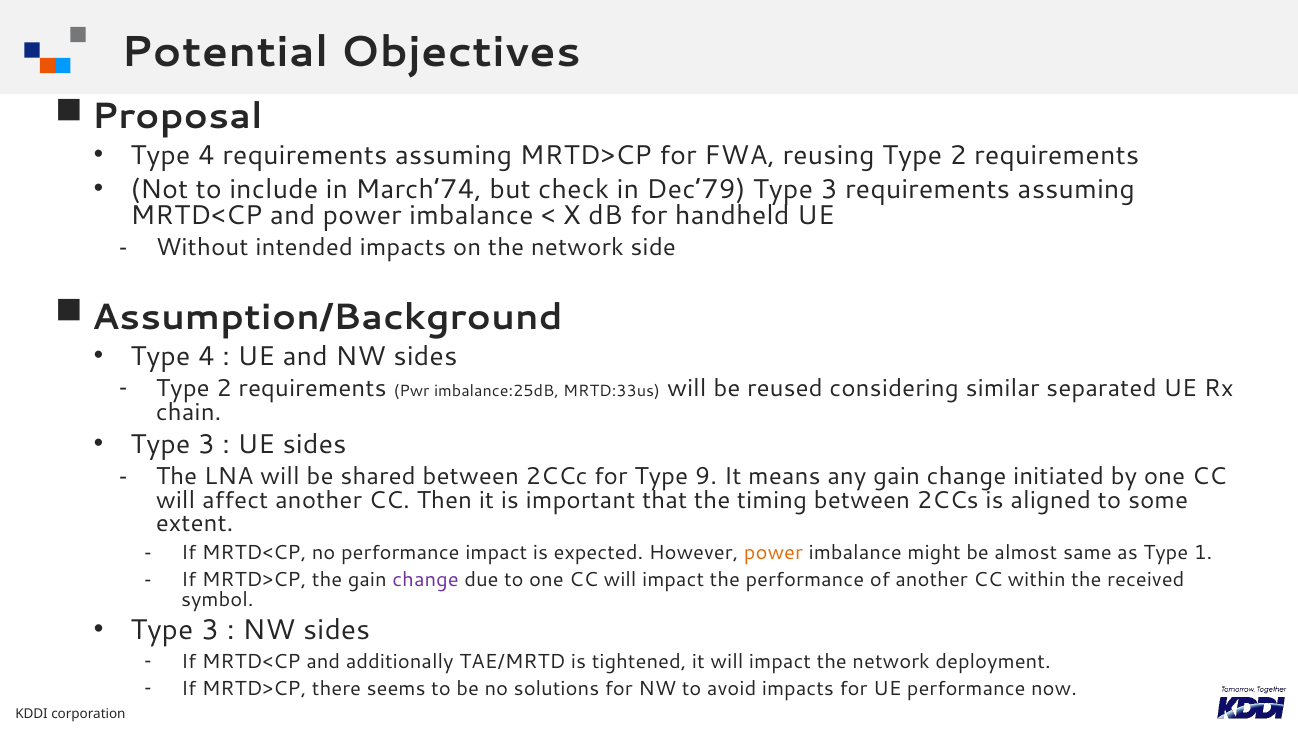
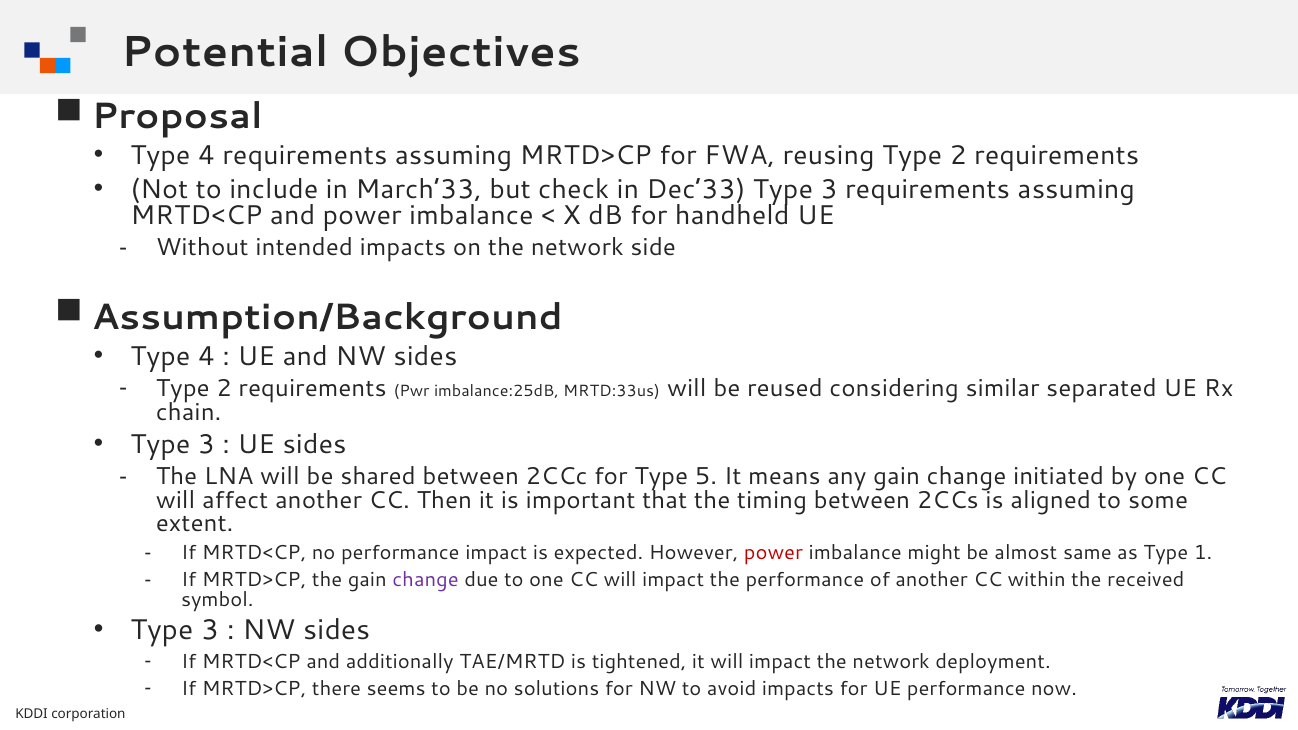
March’74: March’74 -> March’33 (419, 189)
Dec’79: Dec’79 -> Dec’33 (696, 189)
9: 9 -> 5 (706, 477)
power colour: orange -> red (774, 553)
